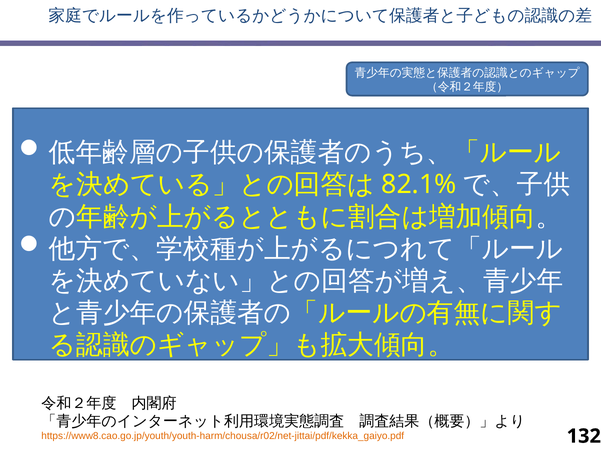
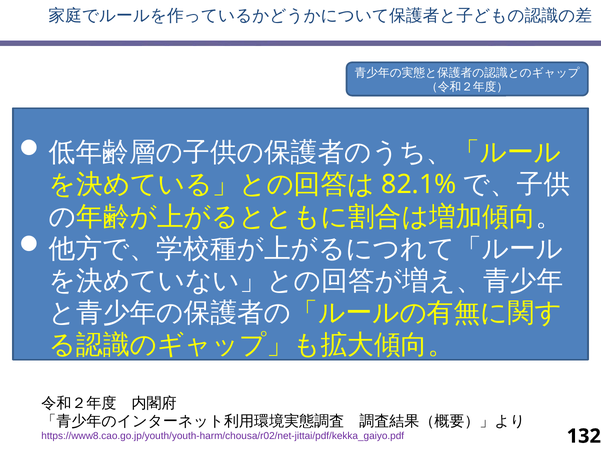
https://www8.cao.go.jp/youth/youth-harm/chousa/r02/net-jittai/pdf/kekka_gaiyo.pdf colour: orange -> purple (223, 436)
